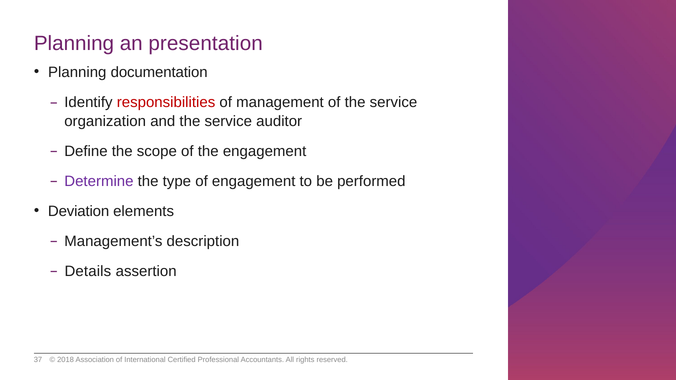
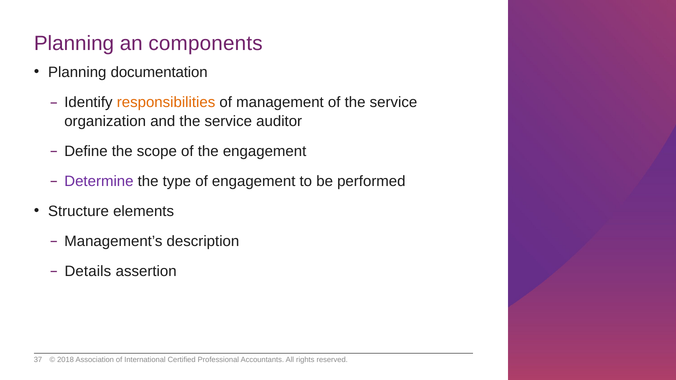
presentation: presentation -> components (206, 43)
responsibilities colour: red -> orange (166, 102)
Deviation: Deviation -> Structure (79, 211)
